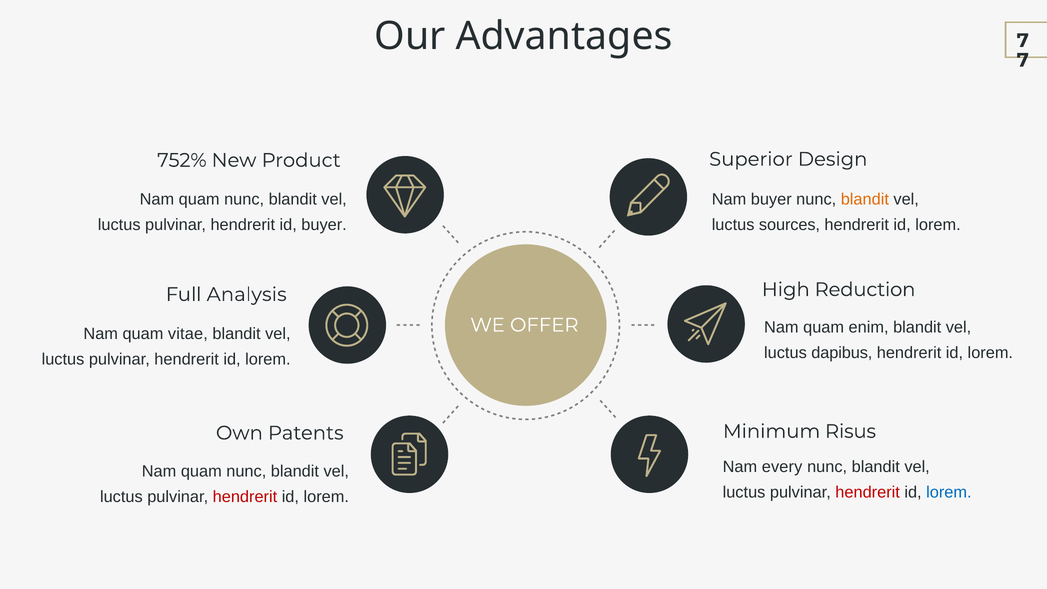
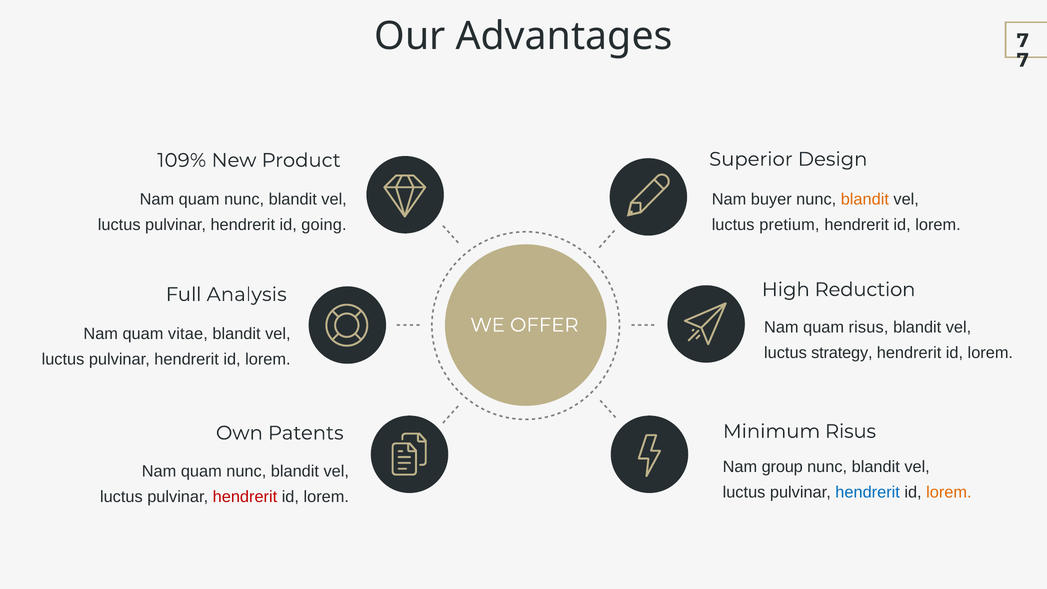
752%: 752% -> 109% (182, 160)
id buyer: buyer -> going (324, 225)
sources: sources -> pretium (789, 225)
quam enim: enim -> risus (869, 327)
dapibus: dapibus -> strategy (842, 353)
every: every -> group (782, 467)
hendrerit colour: red -> blue (868, 493)
lorem colour: blue -> orange (949, 493)
